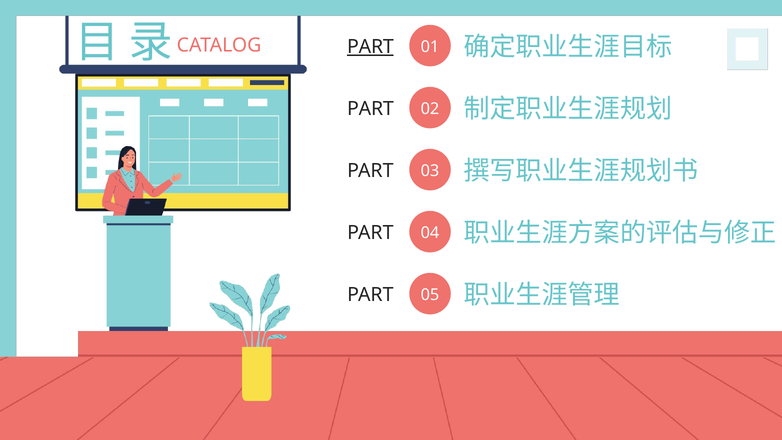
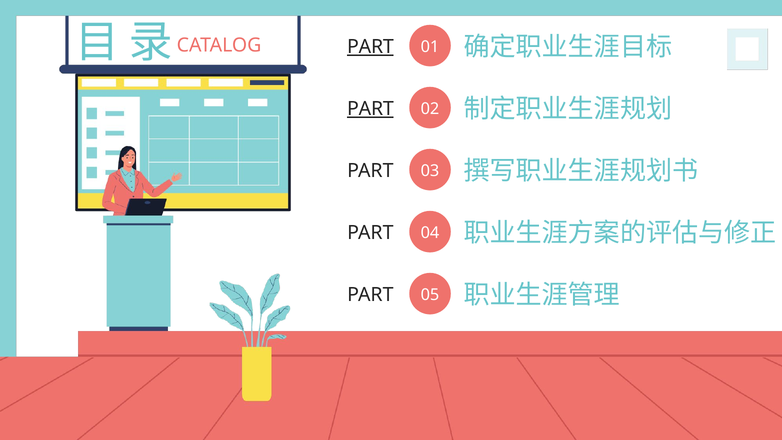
PART underline: none -> present (370, 109)
